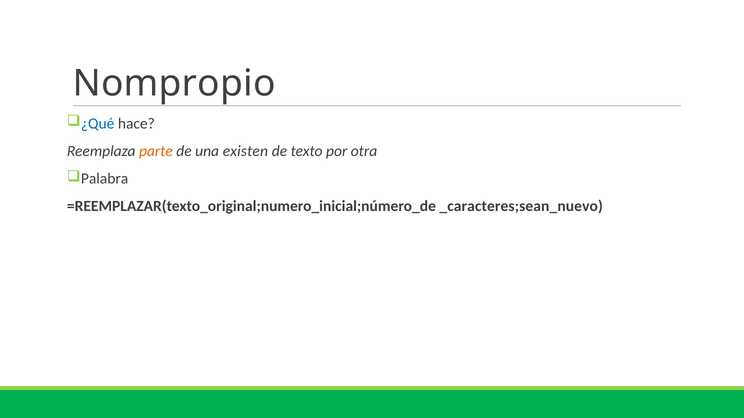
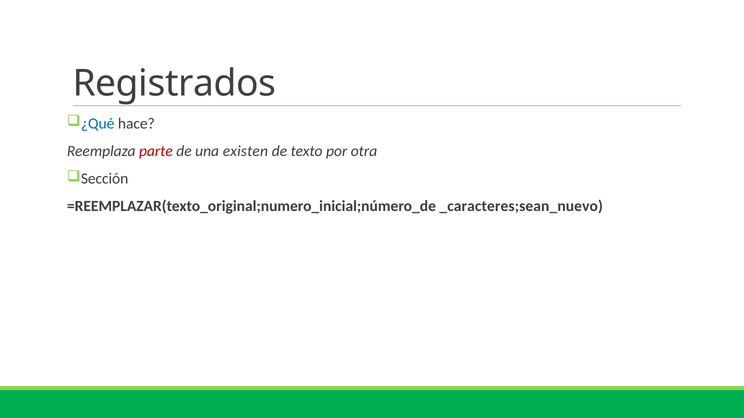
Nompropio: Nompropio -> Registrados (174, 83)
parte colour: orange -> red (156, 151)
Palabra: Palabra -> Sección (105, 179)
